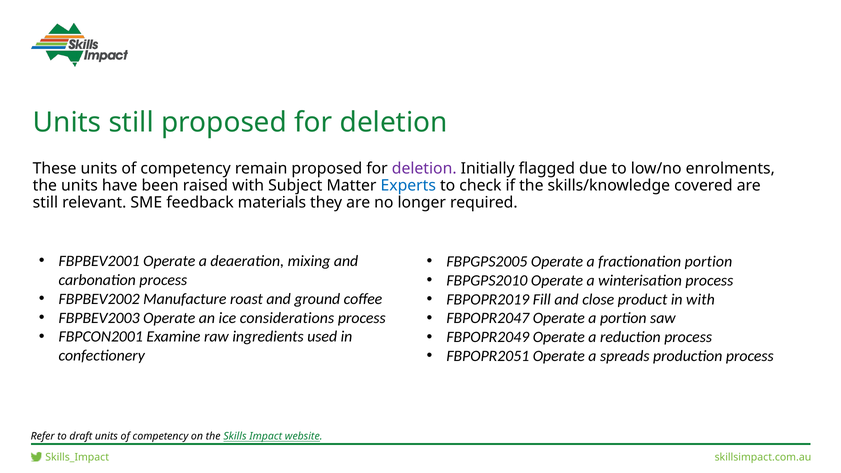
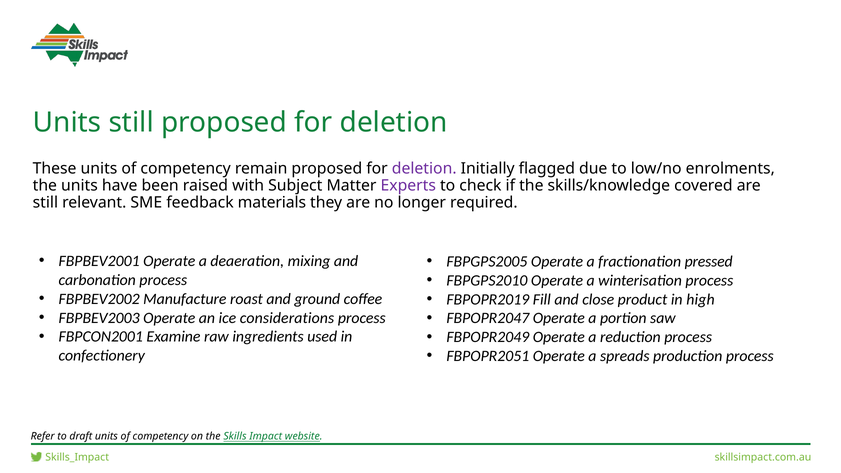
Experts colour: blue -> purple (408, 186)
fractionation portion: portion -> pressed (709, 261)
in with: with -> high (700, 299)
